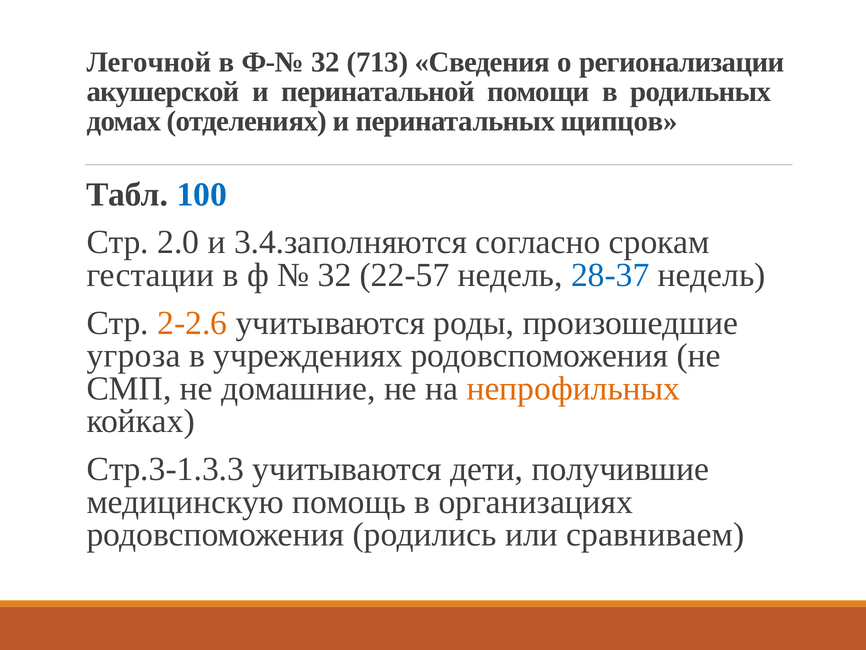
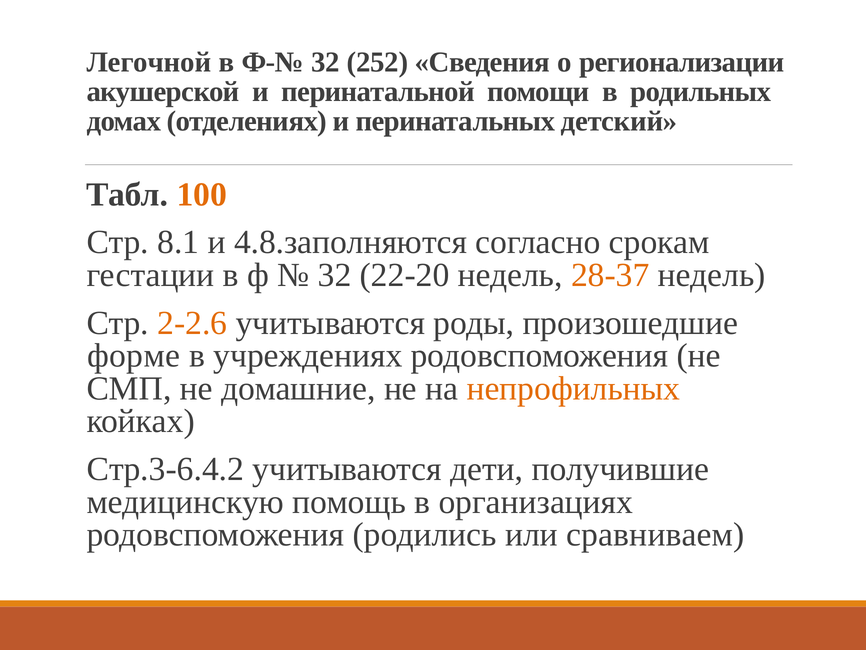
713: 713 -> 252 (377, 62)
щипцов: щипцов -> детский (619, 121)
100 colour: blue -> orange (202, 194)
2.0: 2.0 -> 8.1 (178, 242)
3.4.заполняются: 3.4.заполняются -> 4.8.заполняются (350, 242)
22-57: 22-57 -> 22-20 (405, 275)
28-37 colour: blue -> orange (610, 275)
угроза: угроза -> форме (134, 356)
Стр.3-1.3.3: Стр.3-1.3.3 -> Стр.3-6.4.2 (165, 469)
